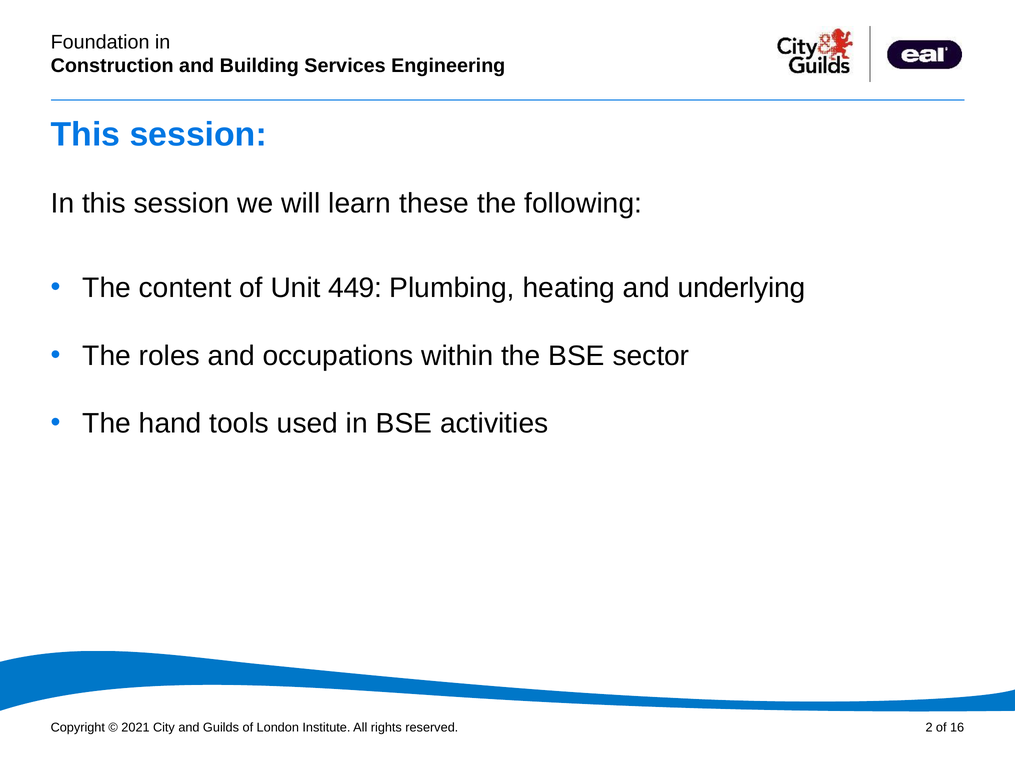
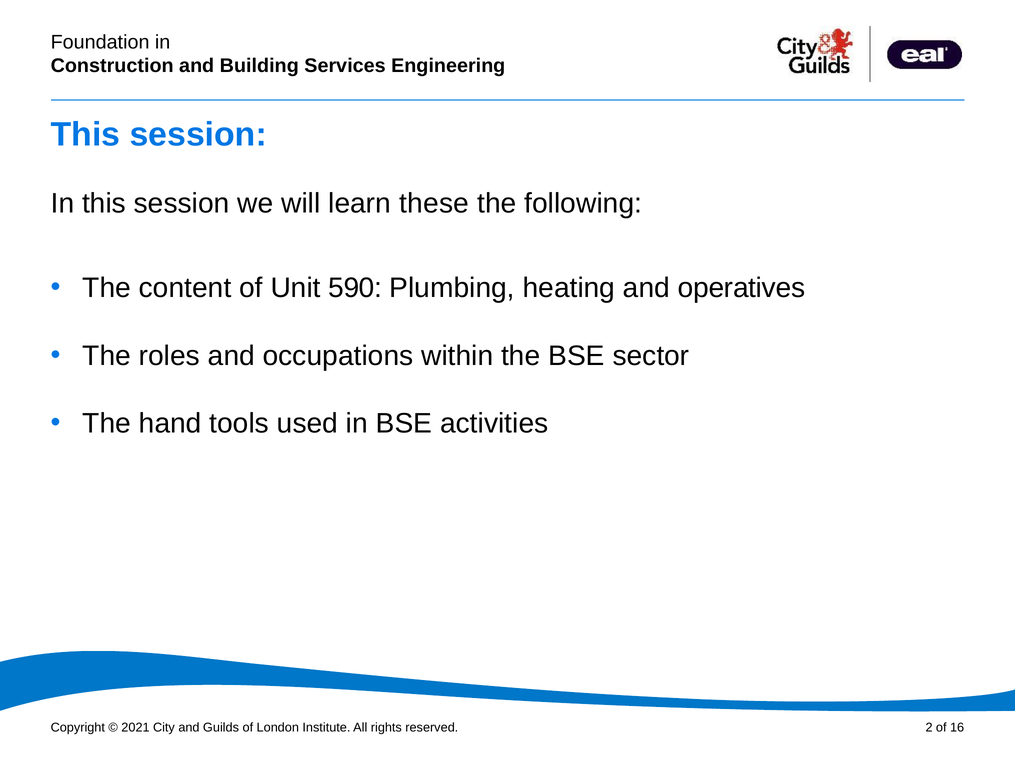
449: 449 -> 590 (355, 288)
underlying: underlying -> operatives (742, 288)
